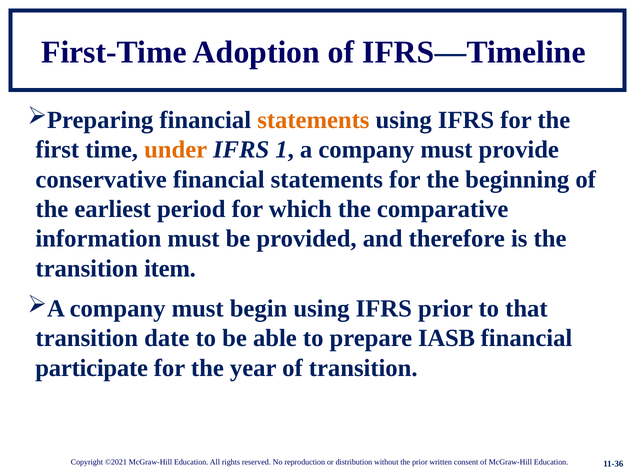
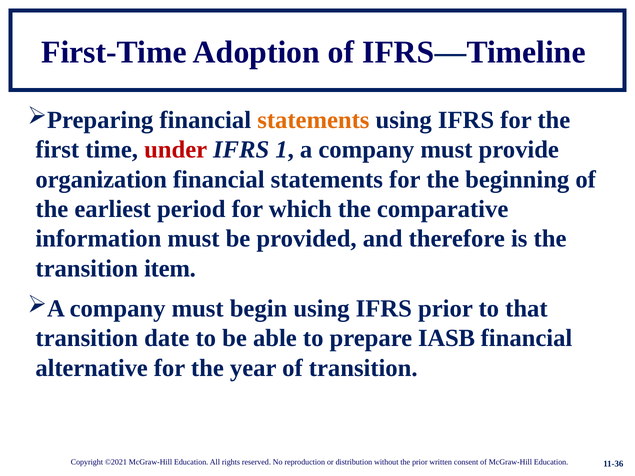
under colour: orange -> red (176, 150)
conservative: conservative -> organization (101, 180)
participate: participate -> alternative (92, 368)
